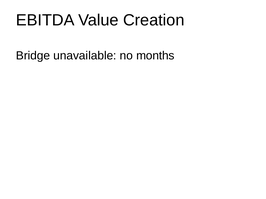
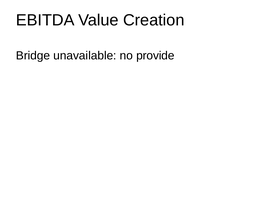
months: months -> provide (155, 56)
